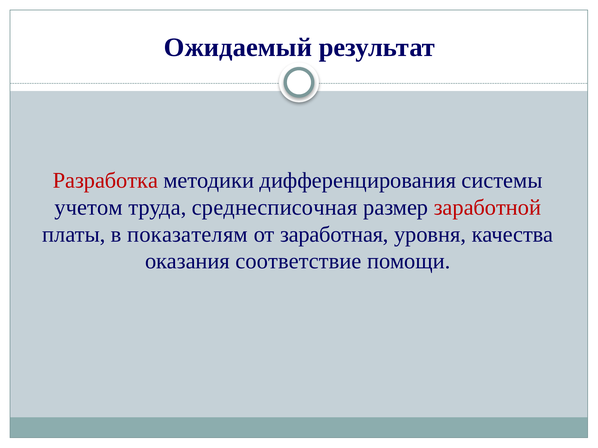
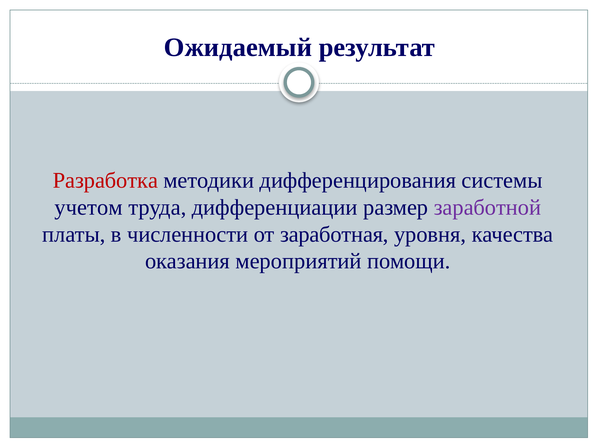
среднесписочная: среднесписочная -> дифференциации (275, 208)
заработной colour: red -> purple (487, 208)
показателям: показателям -> численности (188, 235)
соответствие: соответствие -> мероприятий (299, 262)
